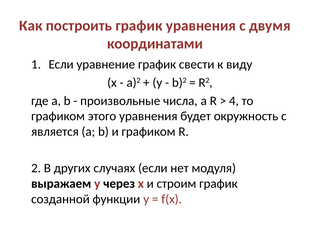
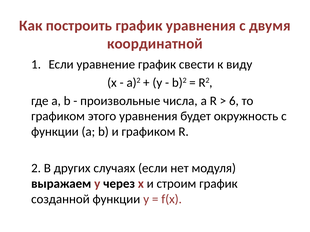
координатами: координатами -> координатной (155, 44)
4: 4 -> 6 (234, 101)
является: является -> функции (55, 132)
